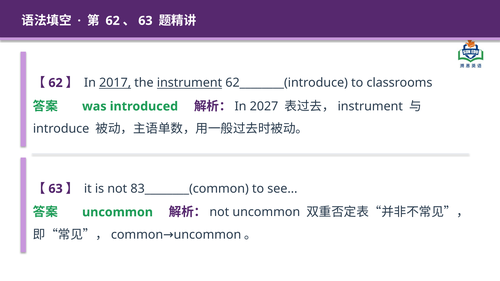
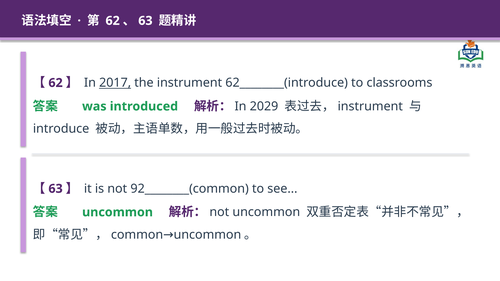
instrument underline: present -> none (189, 83)
2027: 2027 -> 2029 (264, 106)
83________(common: 83________(common -> 92________(common (190, 189)
